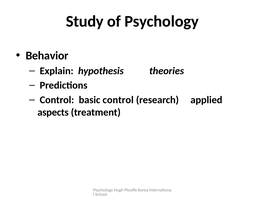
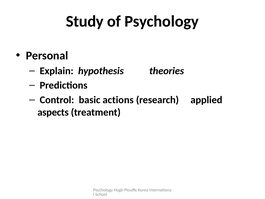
Behavior: Behavior -> Personal (47, 56)
basic control: control -> actions (118, 100)
